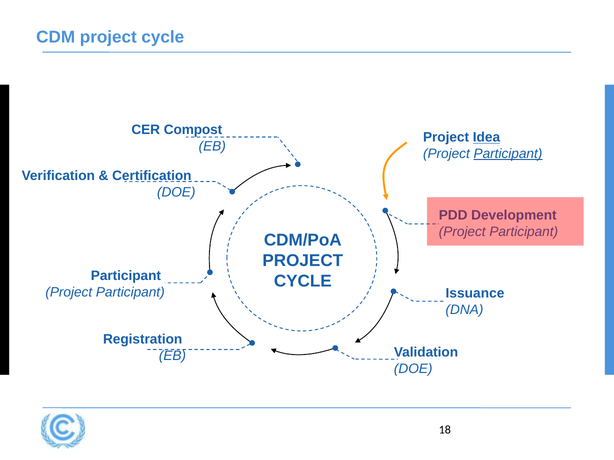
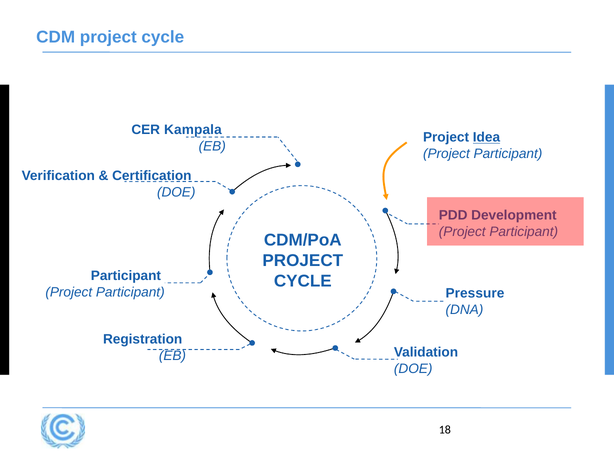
Compost: Compost -> Kampala (193, 130)
Participant underline: present -> none (508, 154)
Issuance: Issuance -> Pressure (475, 294)
